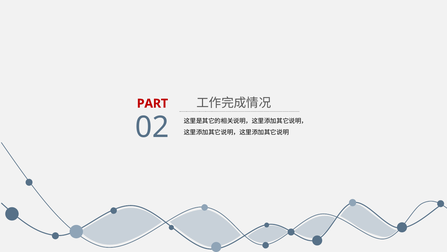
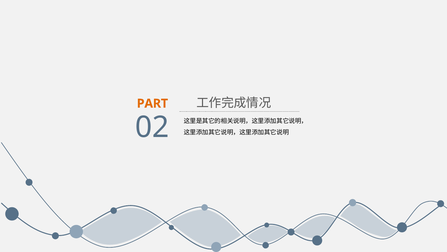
PART colour: red -> orange (152, 103)
